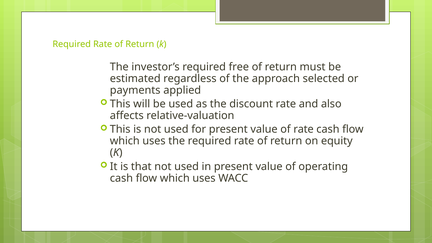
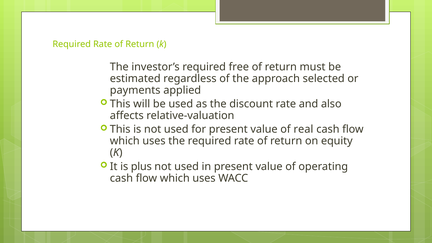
of rate: rate -> real (303, 129)
that: that -> plus (141, 167)
